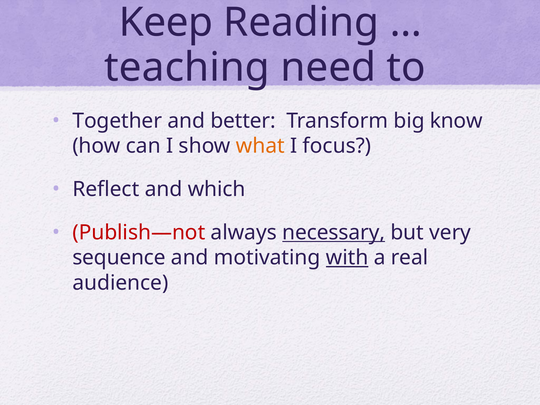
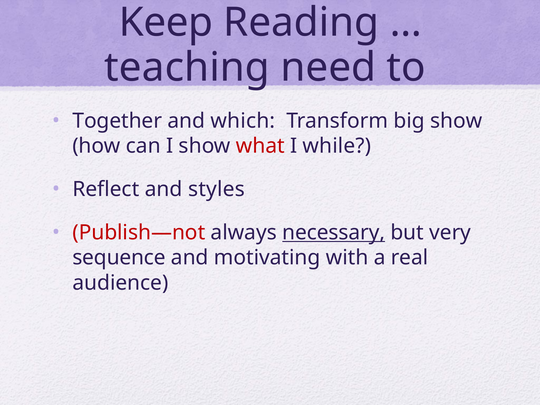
better: better -> which (243, 121)
big know: know -> show (456, 121)
what colour: orange -> red (260, 146)
focus: focus -> while (337, 146)
which: which -> styles (217, 189)
with underline: present -> none (347, 258)
